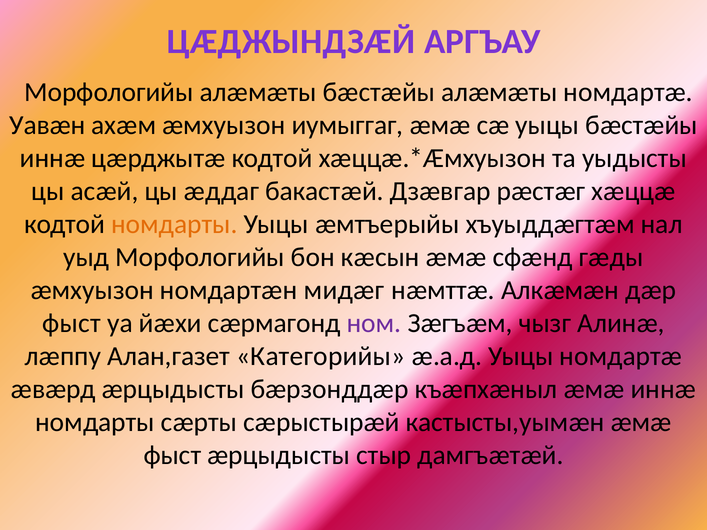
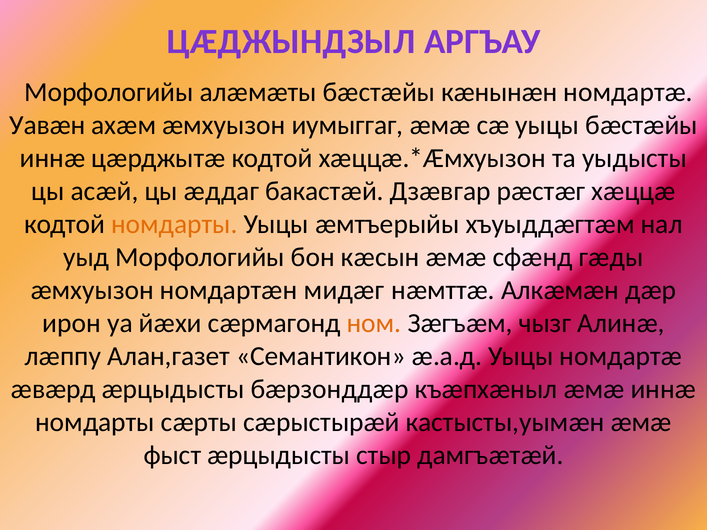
ЦÆДЖЫНДЗÆЙ: ЦÆДЖЫНДЗÆЙ -> ЦÆДЖЫНДЗЫЛ (291, 42)
бæстæйы алæмæты: алæмæты -> кæнынæн (499, 92)
фыст: фыст -> ирон (72, 323)
ном colour: purple -> orange (374, 323)
Категорийы: Категорийы -> Семантикон (321, 356)
